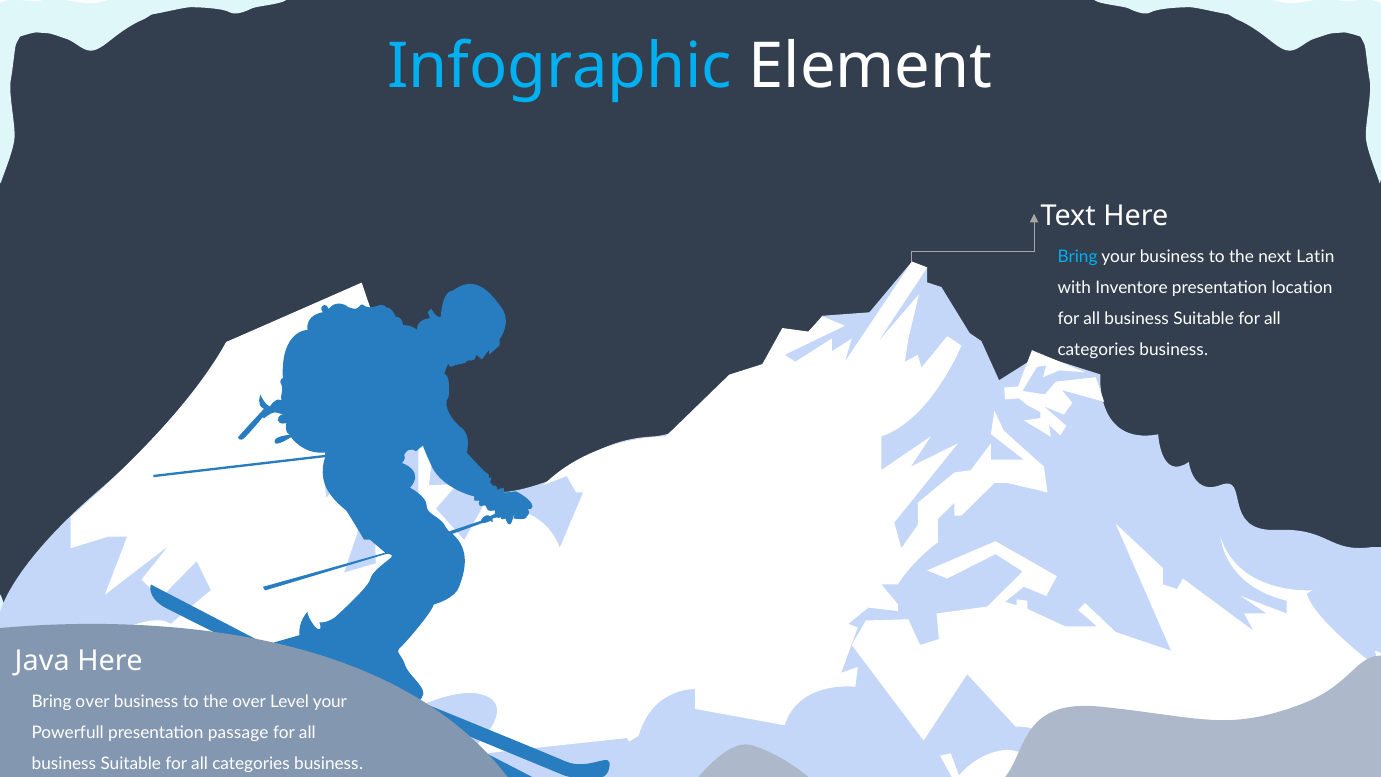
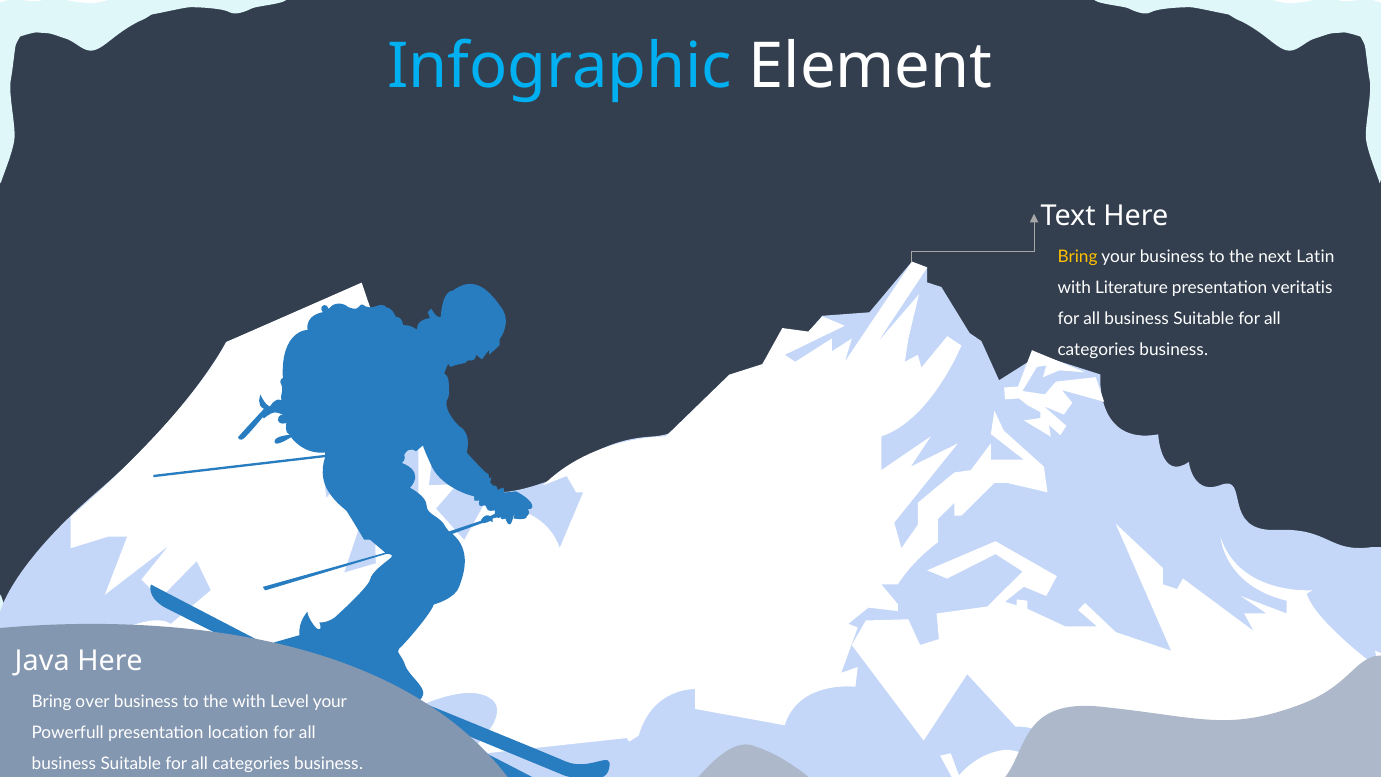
Bring colour: light blue -> yellow (1078, 256)
Inventore: Inventore -> Literature (1132, 288)
location: location -> veritatis (1302, 288)
the over: over -> with (249, 701)
passage: passage -> location (238, 732)
